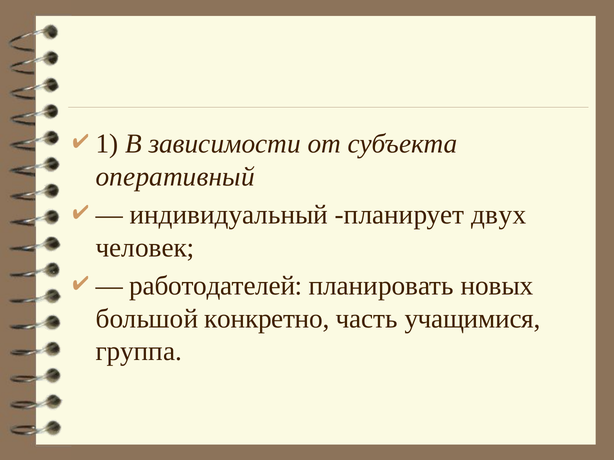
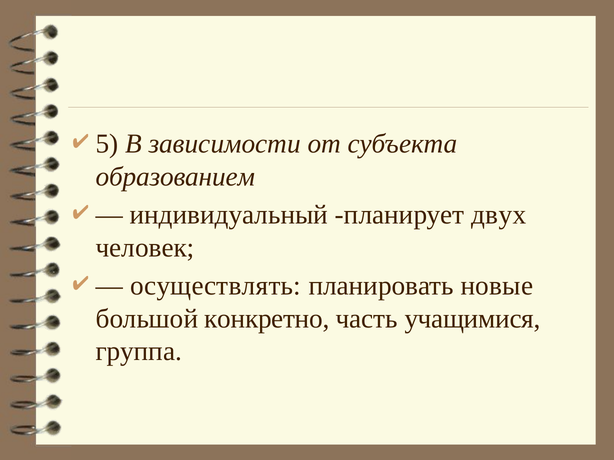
1: 1 -> 5 (107, 144)
оперативный: оперативный -> образованием (175, 177)
работодателей: работодателей -> осуществлять (216, 286)
новых: новых -> новые (497, 286)
